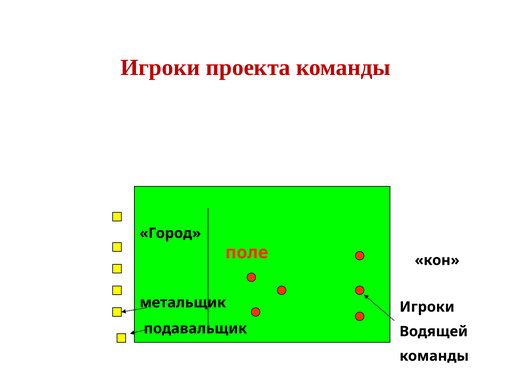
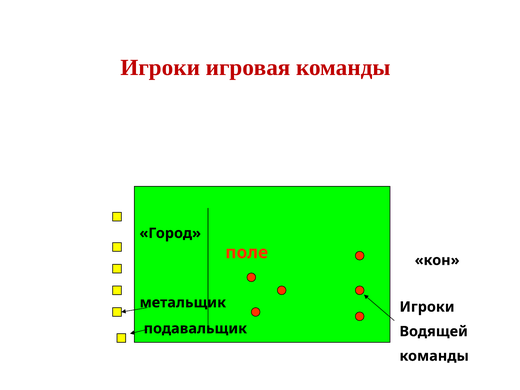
проекта: проекта -> игровая (248, 67)
